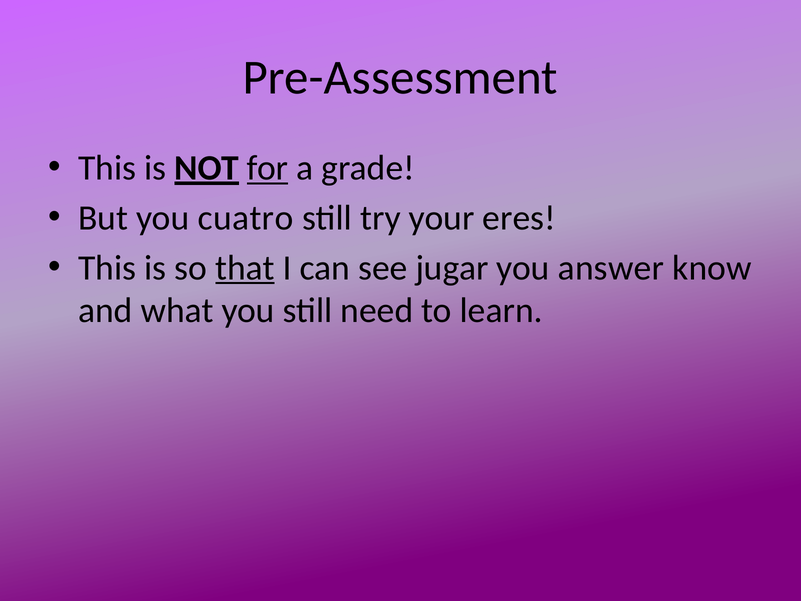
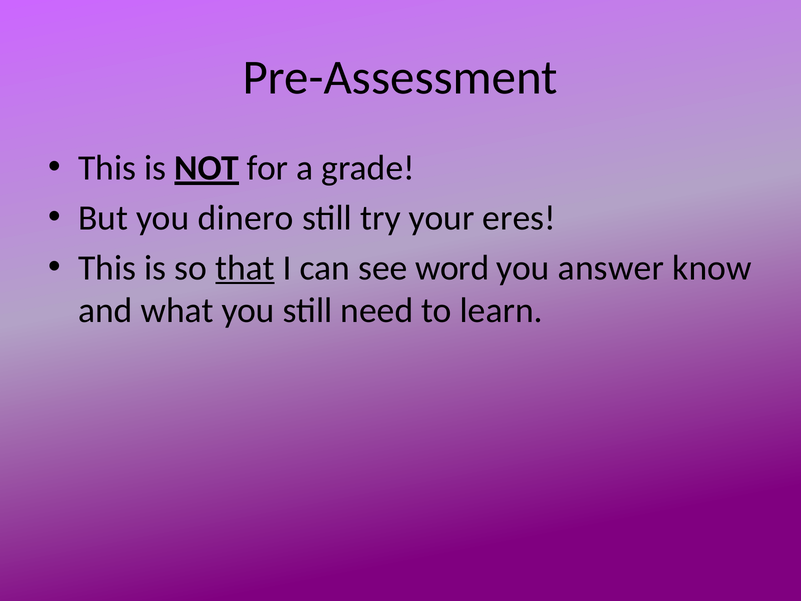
for underline: present -> none (268, 168)
cuatro: cuatro -> dinero (246, 218)
jugar: jugar -> word (452, 268)
